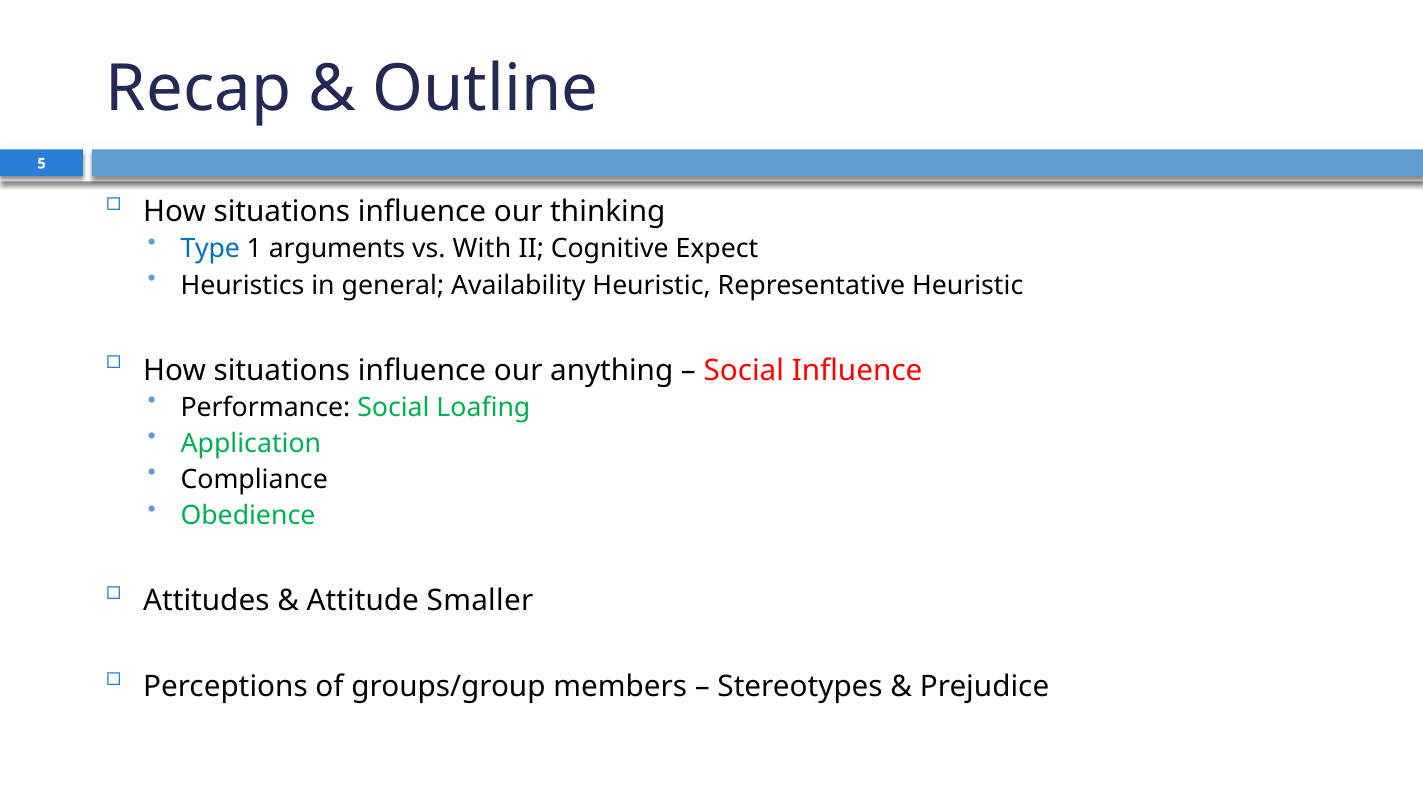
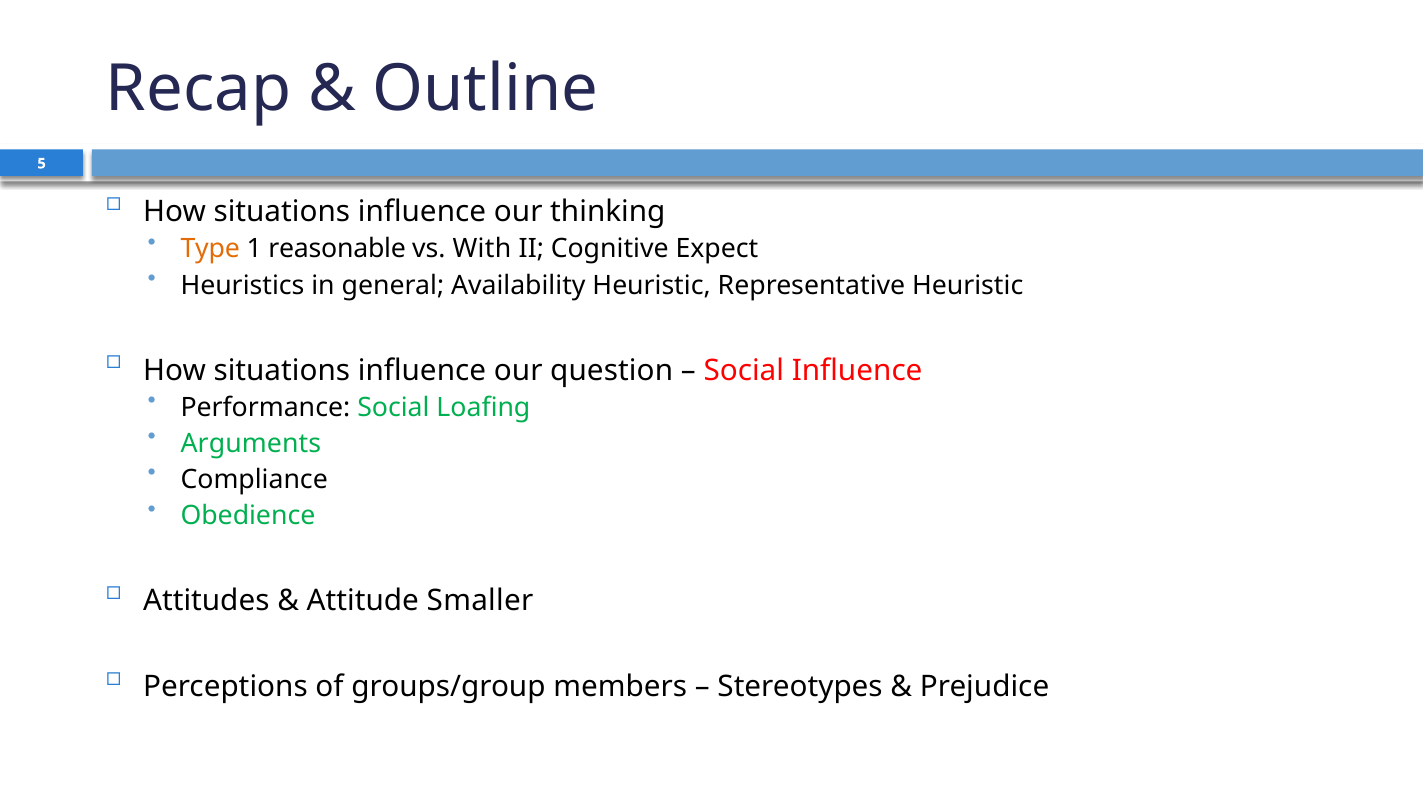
Type colour: blue -> orange (210, 249)
arguments: arguments -> reasonable (337, 249)
anything: anything -> question (612, 370)
Application: Application -> Arguments (251, 444)
